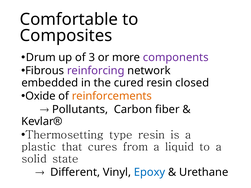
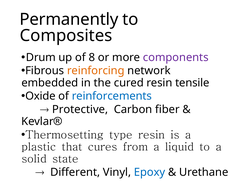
Comfortable: Comfortable -> Permanently (69, 19)
3: 3 -> 8 (92, 57)
reinforcing colour: purple -> orange (96, 71)
closed: closed -> tensile (192, 83)
reinforcements colour: orange -> blue (112, 96)
Pollutants: Pollutants -> Protective (80, 110)
